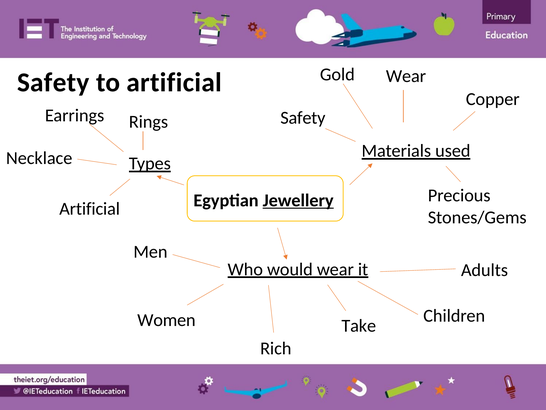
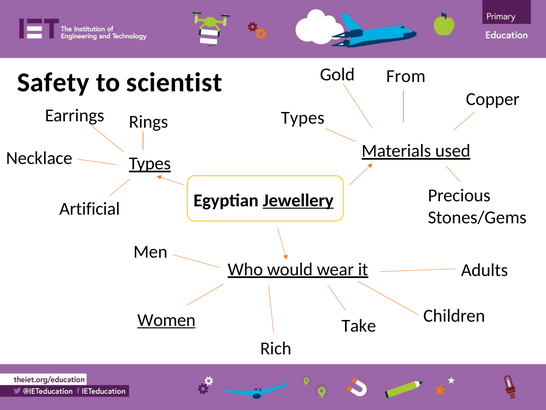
Gold Wear: Wear -> From (406, 76)
to artificial: artificial -> scientist (174, 82)
Safety: Safety -> Types (303, 118)
Women underline: none -> present (166, 320)
